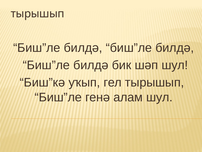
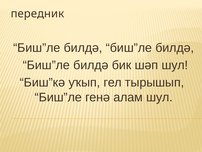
тырышып: тырышып -> передник (37, 14)
